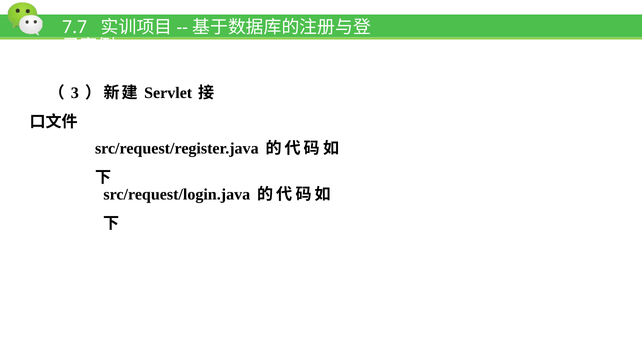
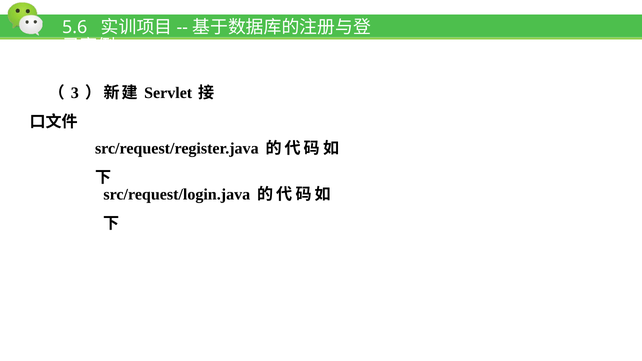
7.7: 7.7 -> 5.6 (75, 27)
